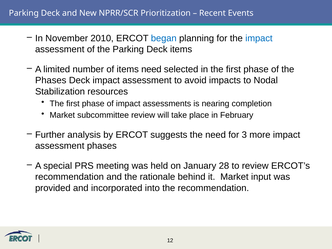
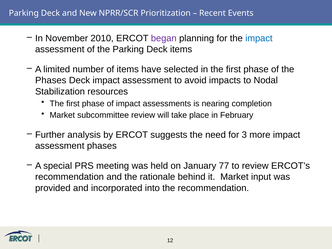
began colour: blue -> purple (164, 38)
items need: need -> have (151, 69)
28: 28 -> 77 (224, 166)
